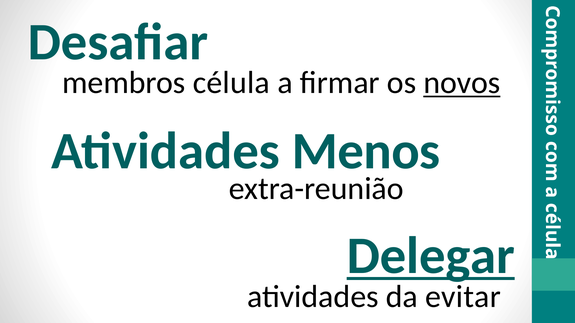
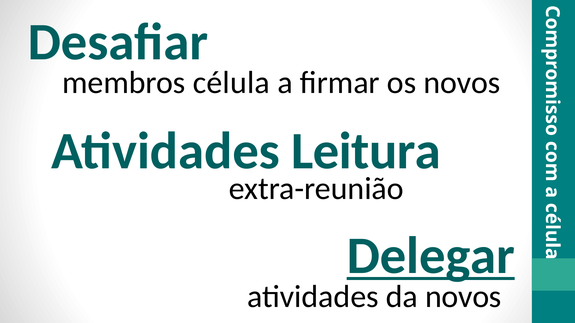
novos underline: present -> none (462, 83)
Menos: Menos -> Leitura (366, 151)
da evitar: evitar -> novos (463, 297)
